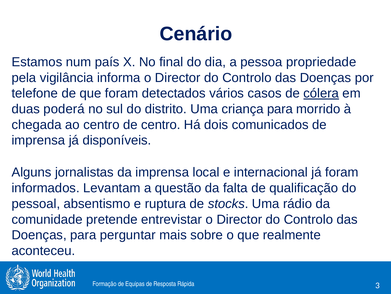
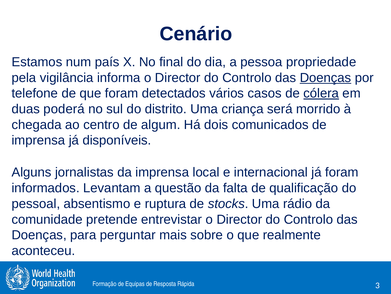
Doenças underline: none -> present (325, 77)
criança para: para -> será (280, 109)
de centro: centro -> algum (161, 124)
